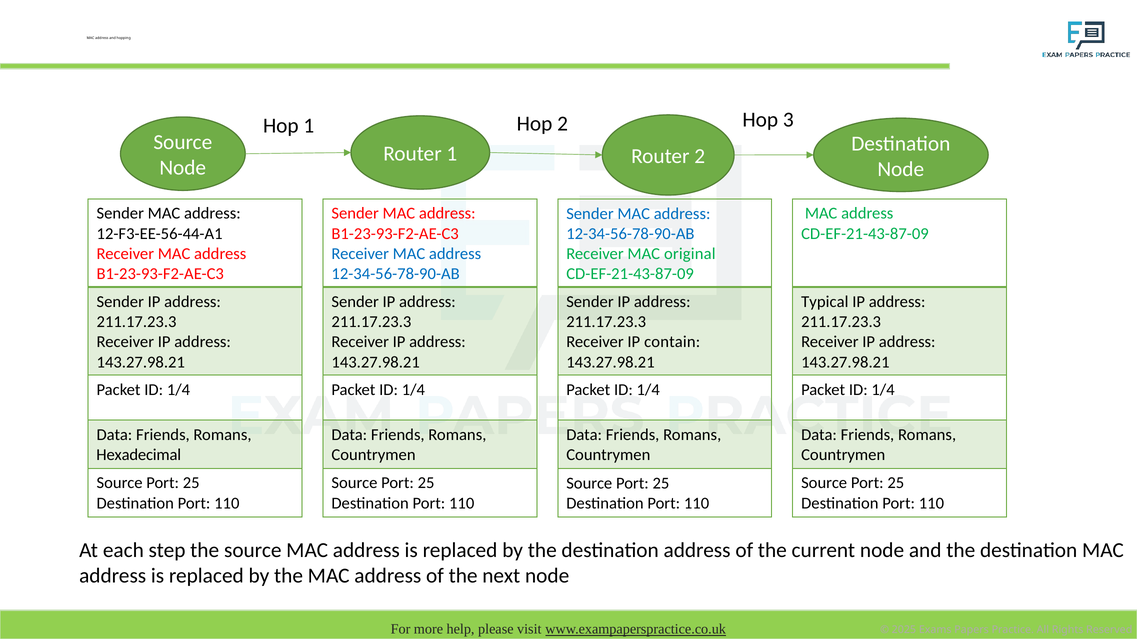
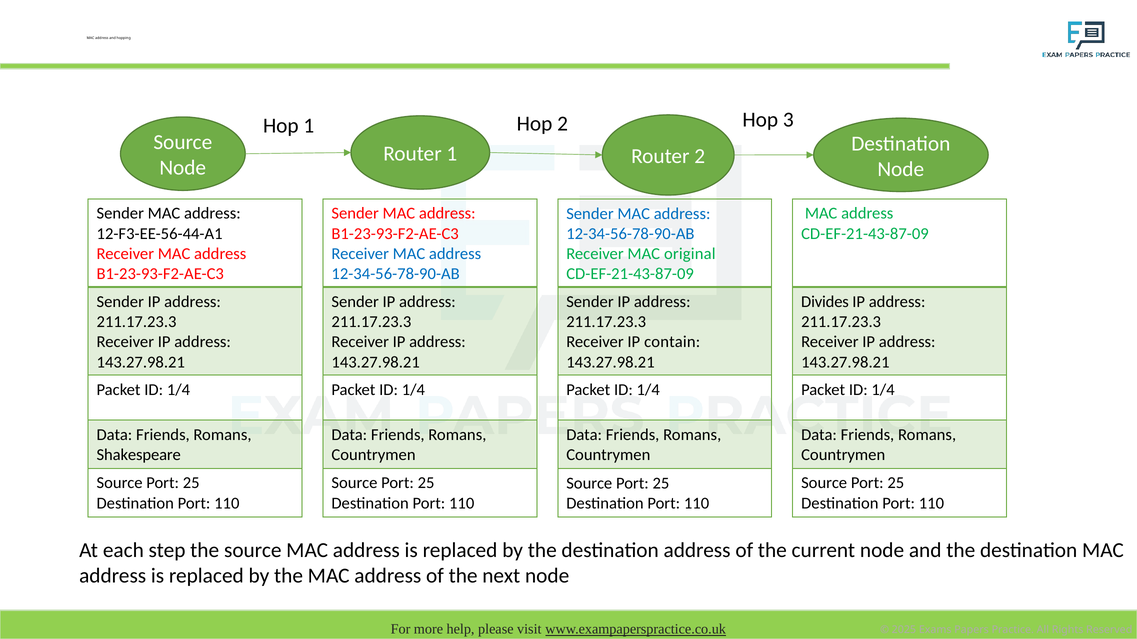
Typical: Typical -> Divides (825, 302)
Hexadecimal: Hexadecimal -> Shakespeare (139, 455)
